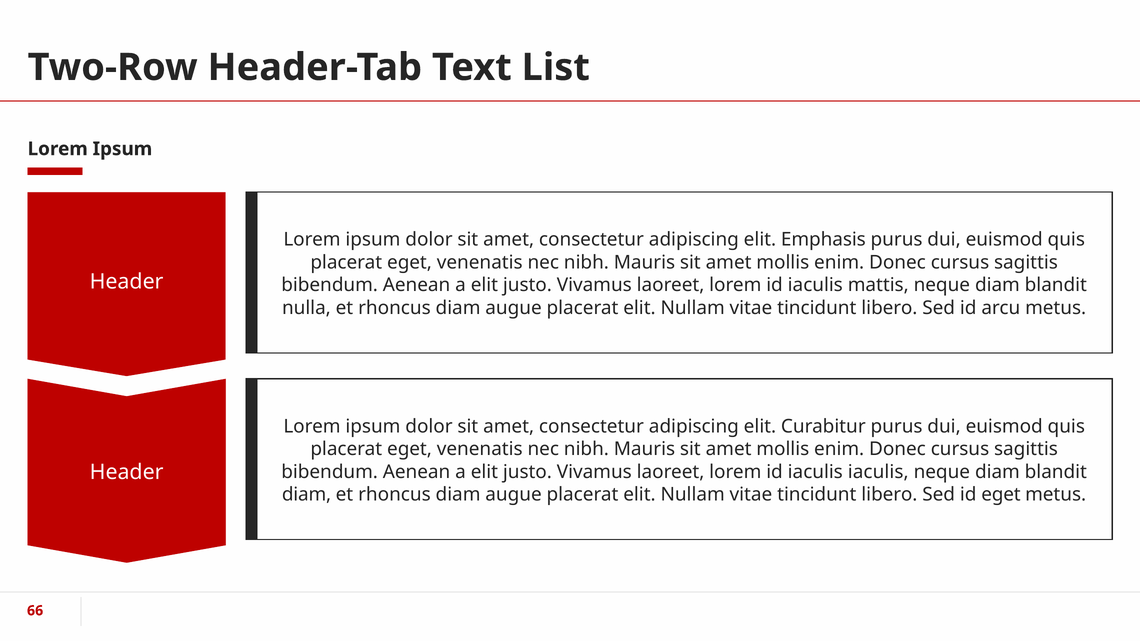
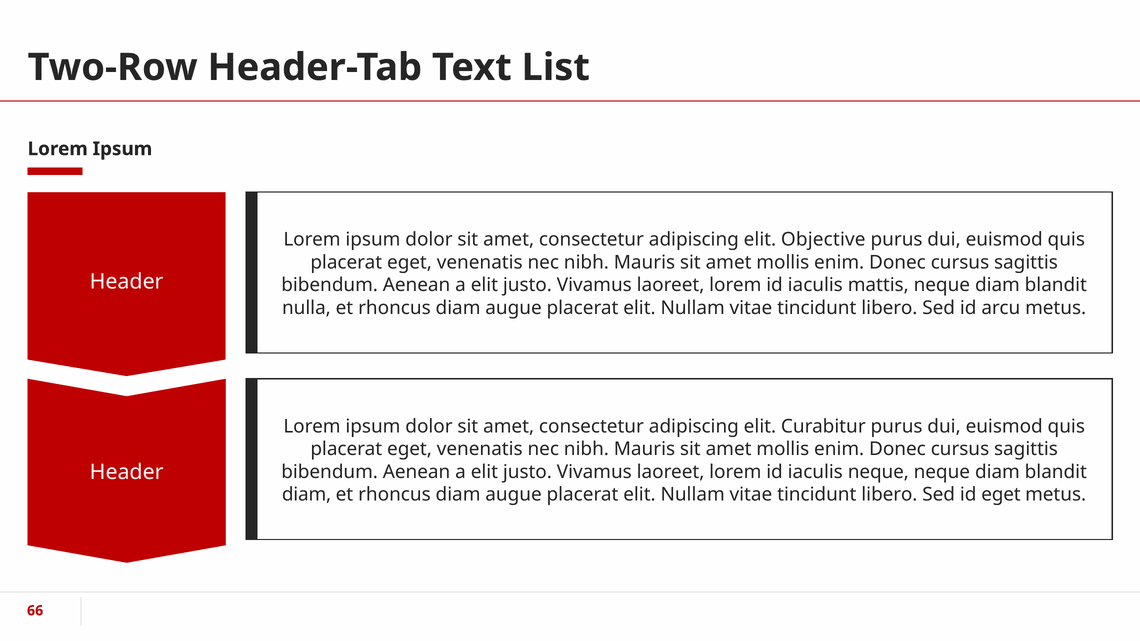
Emphasis: Emphasis -> Objective (823, 240)
iaculis iaculis: iaculis -> neque (878, 472)
